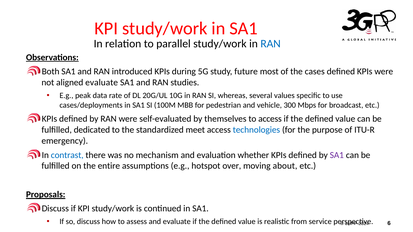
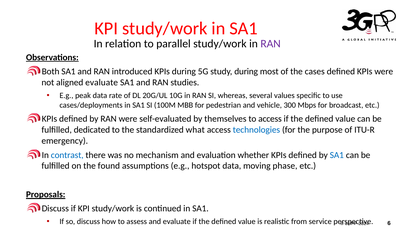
RAN colour: blue -> purple (271, 44)
study future: future -> during (246, 72)
meet: meet -> what (195, 130)
SA1 colour: purple -> blue (337, 155)
entire: entire -> found (109, 166)
hotspot over: over -> data (232, 166)
about: about -> phase (285, 166)
